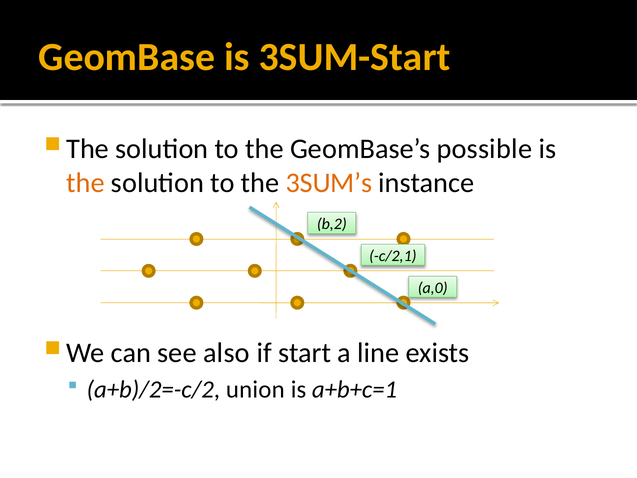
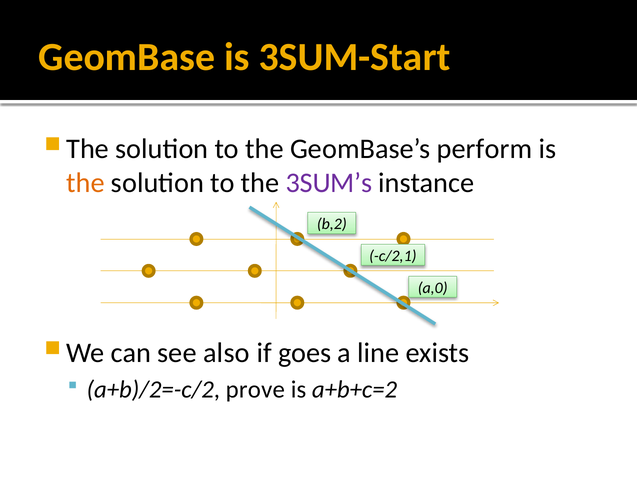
possible: possible -> perform (484, 149)
3SUM’s colour: orange -> purple (329, 183)
start: start -> goes (305, 353)
union: union -> prove (255, 389)
a+b+c=1: a+b+c=1 -> a+b+c=2 (355, 389)
